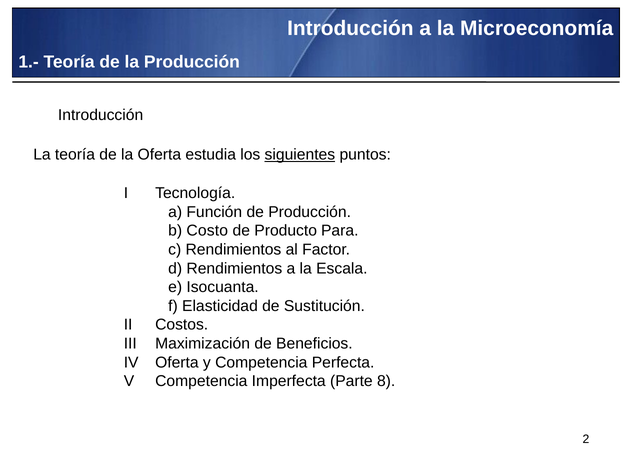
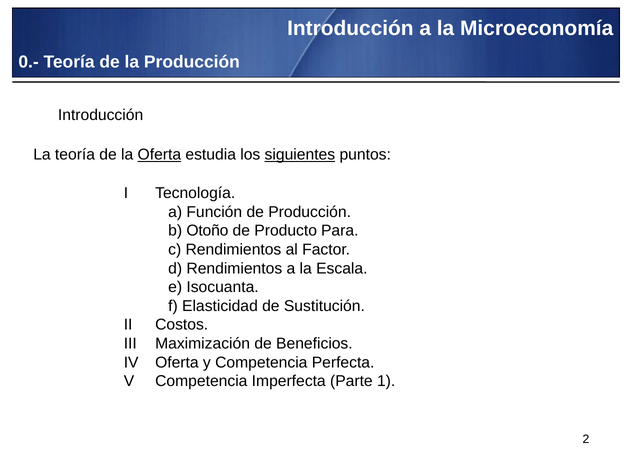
1.-: 1.- -> 0.- (29, 62)
Oferta underline: none -> present (159, 155)
Costo: Costo -> Otoño (207, 231)
8: 8 -> 1 (386, 381)
